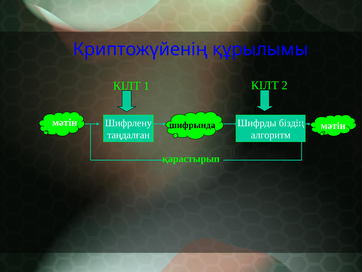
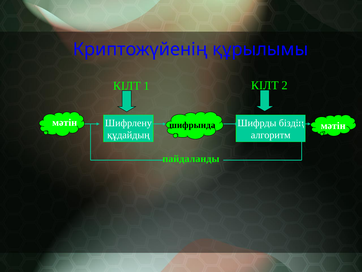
таңдалған: таңдалған -> құдайдың (128, 135)
қарастырып: қарастырып -> пайдаланды (191, 158)
